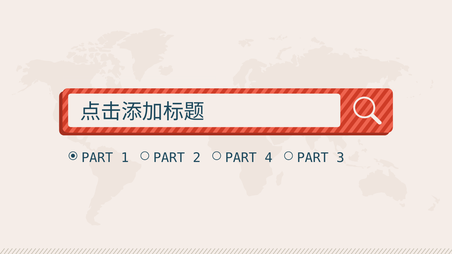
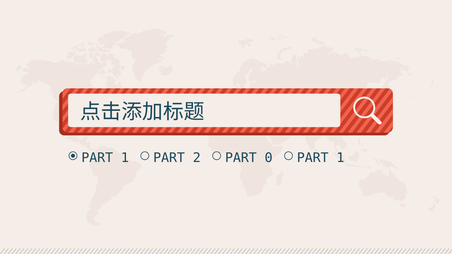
4: 4 -> 0 (269, 158)
3: 3 -> 1 (340, 158)
